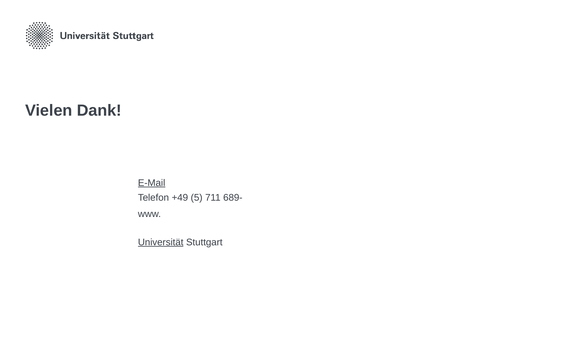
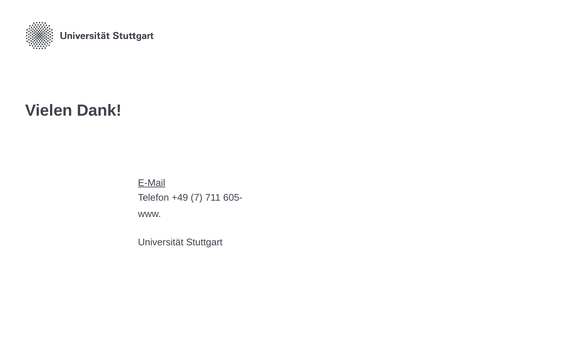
5: 5 -> 7 (197, 198)
689-: 689- -> 605- (233, 198)
Universität underline: present -> none (161, 243)
